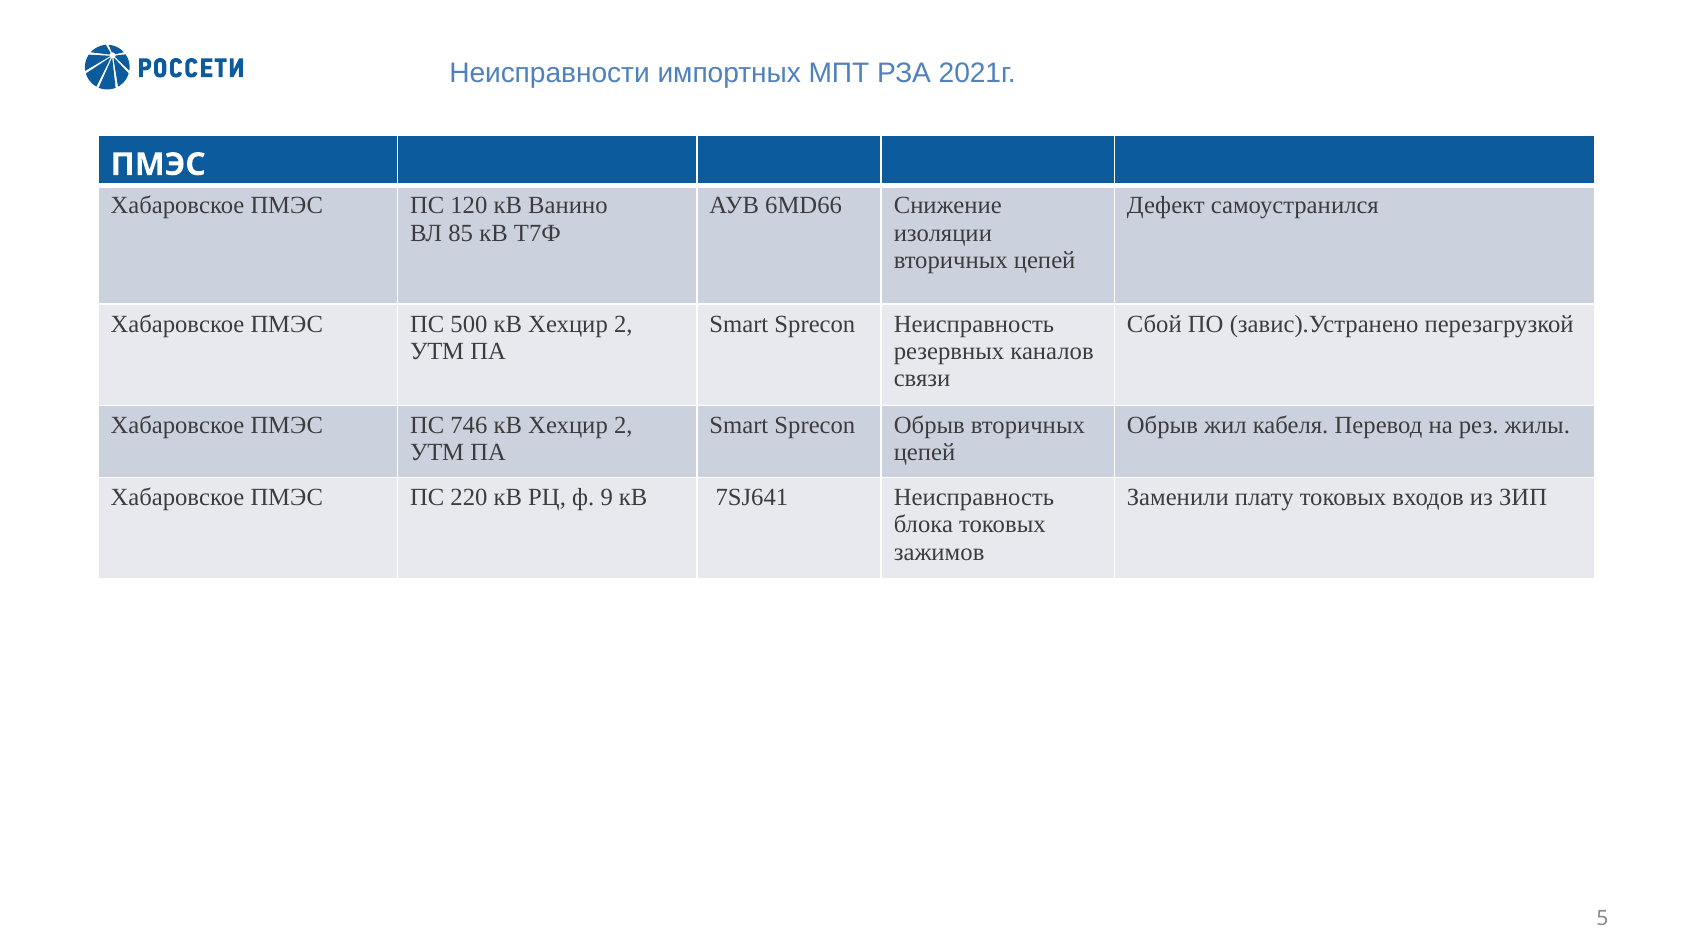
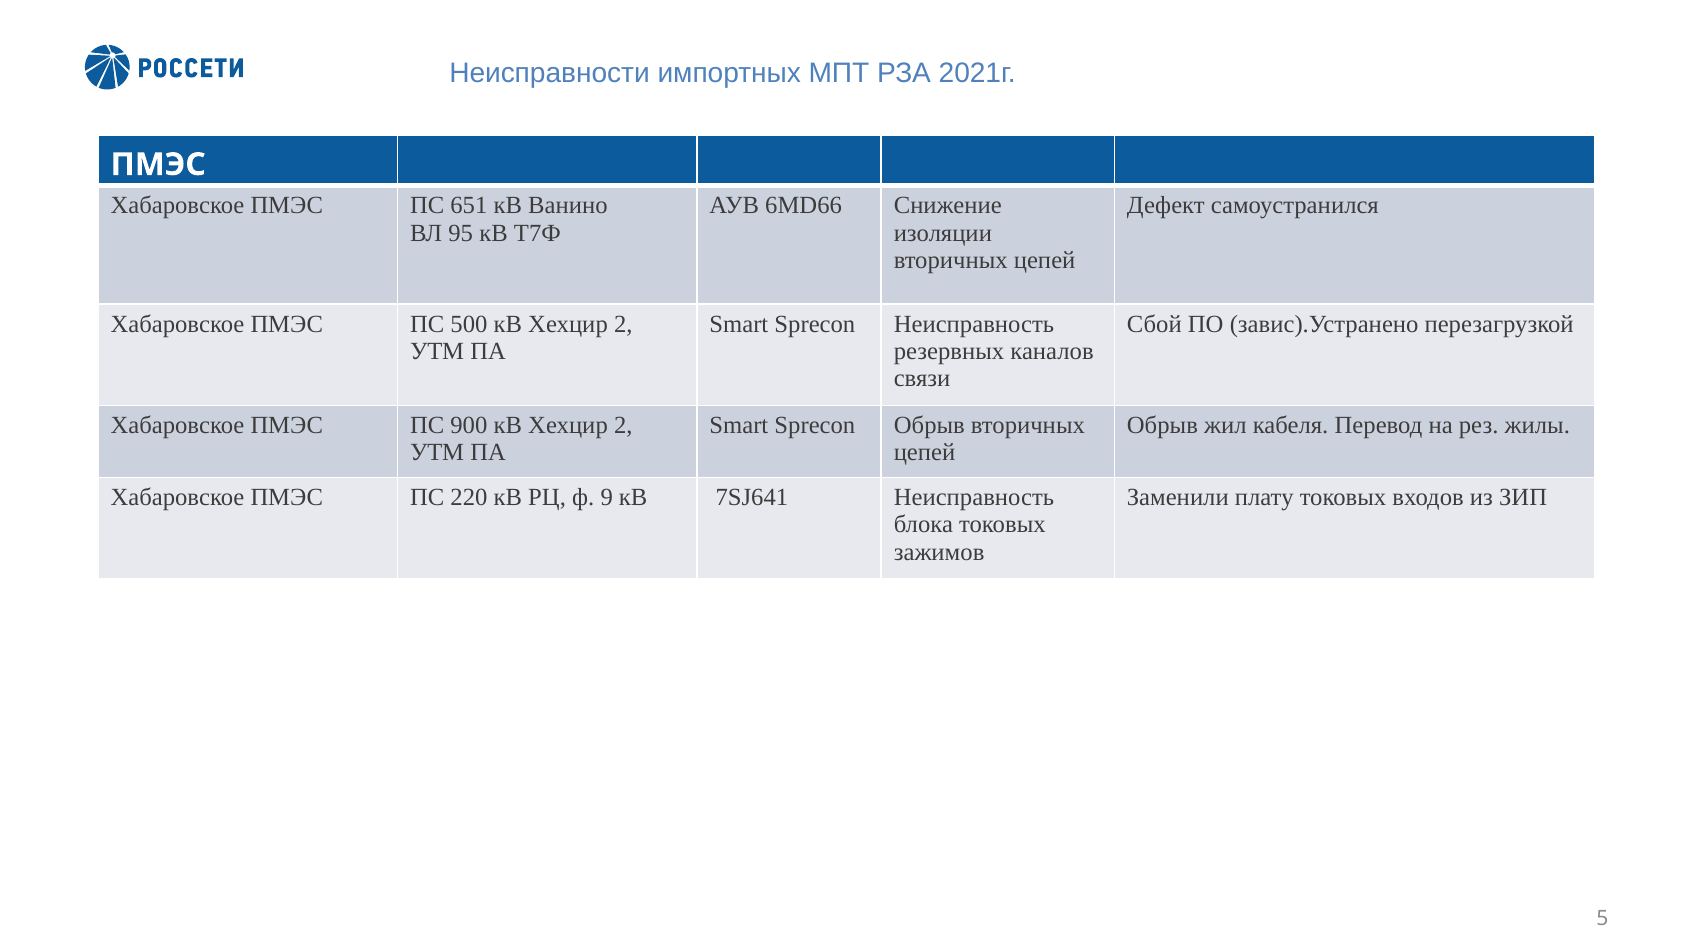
120: 120 -> 651 (469, 206)
85: 85 -> 95 (461, 233)
746: 746 -> 900 (469, 425)
